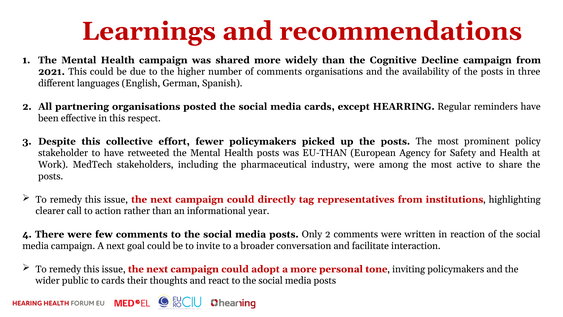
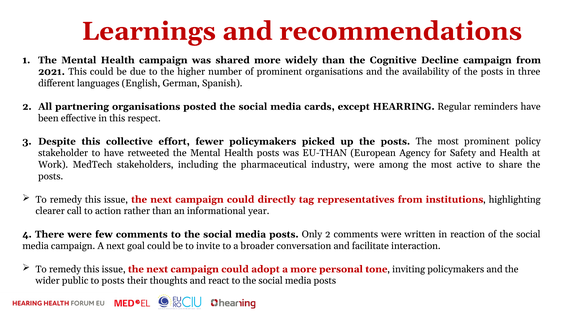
of comments: comments -> prominent (279, 72)
to cards: cards -> posts (113, 281)
